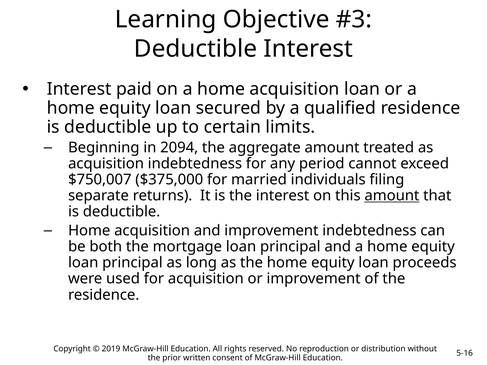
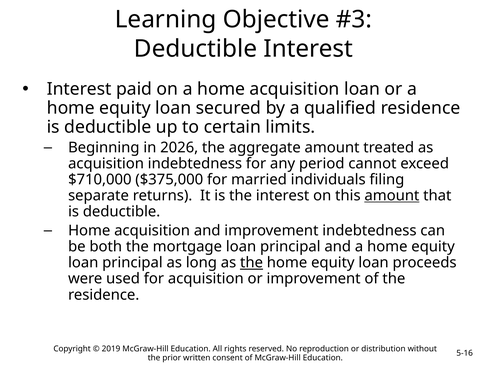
2094: 2094 -> 2026 (179, 148)
$750,007: $750,007 -> $710,000 (100, 180)
the underline: none -> present (252, 263)
